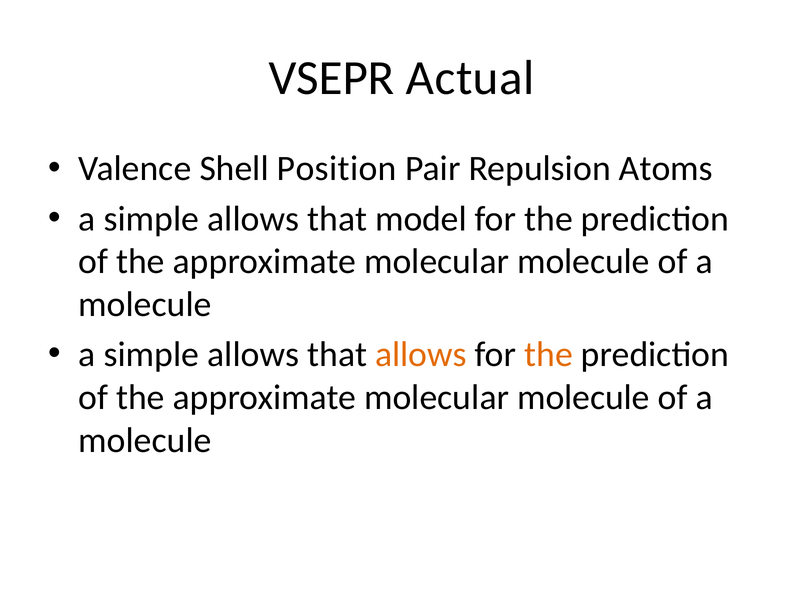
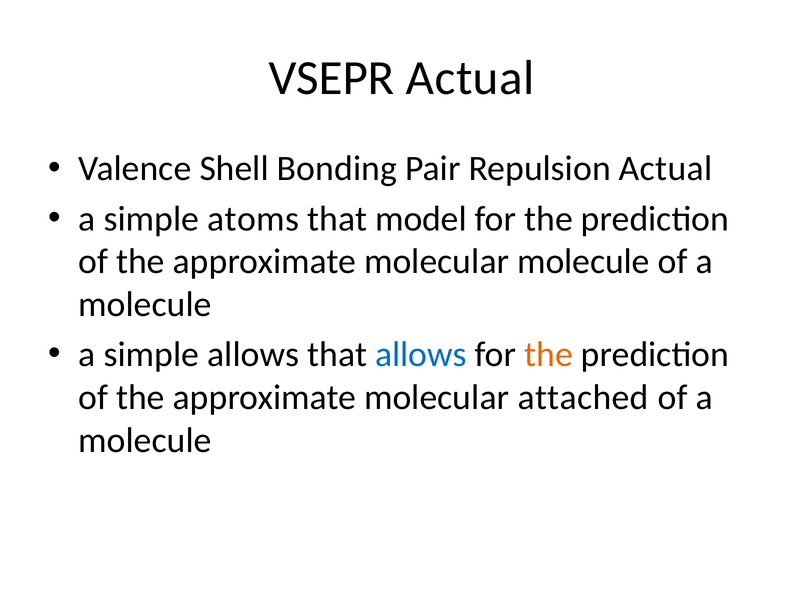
Position: Position -> Bonding (337, 169)
Repulsion Atoms: Atoms -> Actual (666, 169)
allows: allows -> atoms (253, 219)
allows colour: orange -> blue (421, 355)
molecule: molecule -> attached (583, 397)
